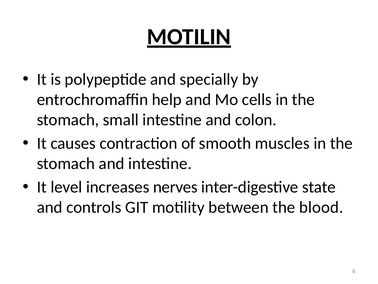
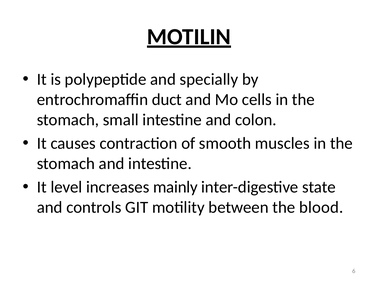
help: help -> duct (167, 99)
nerves: nerves -> mainly (175, 187)
